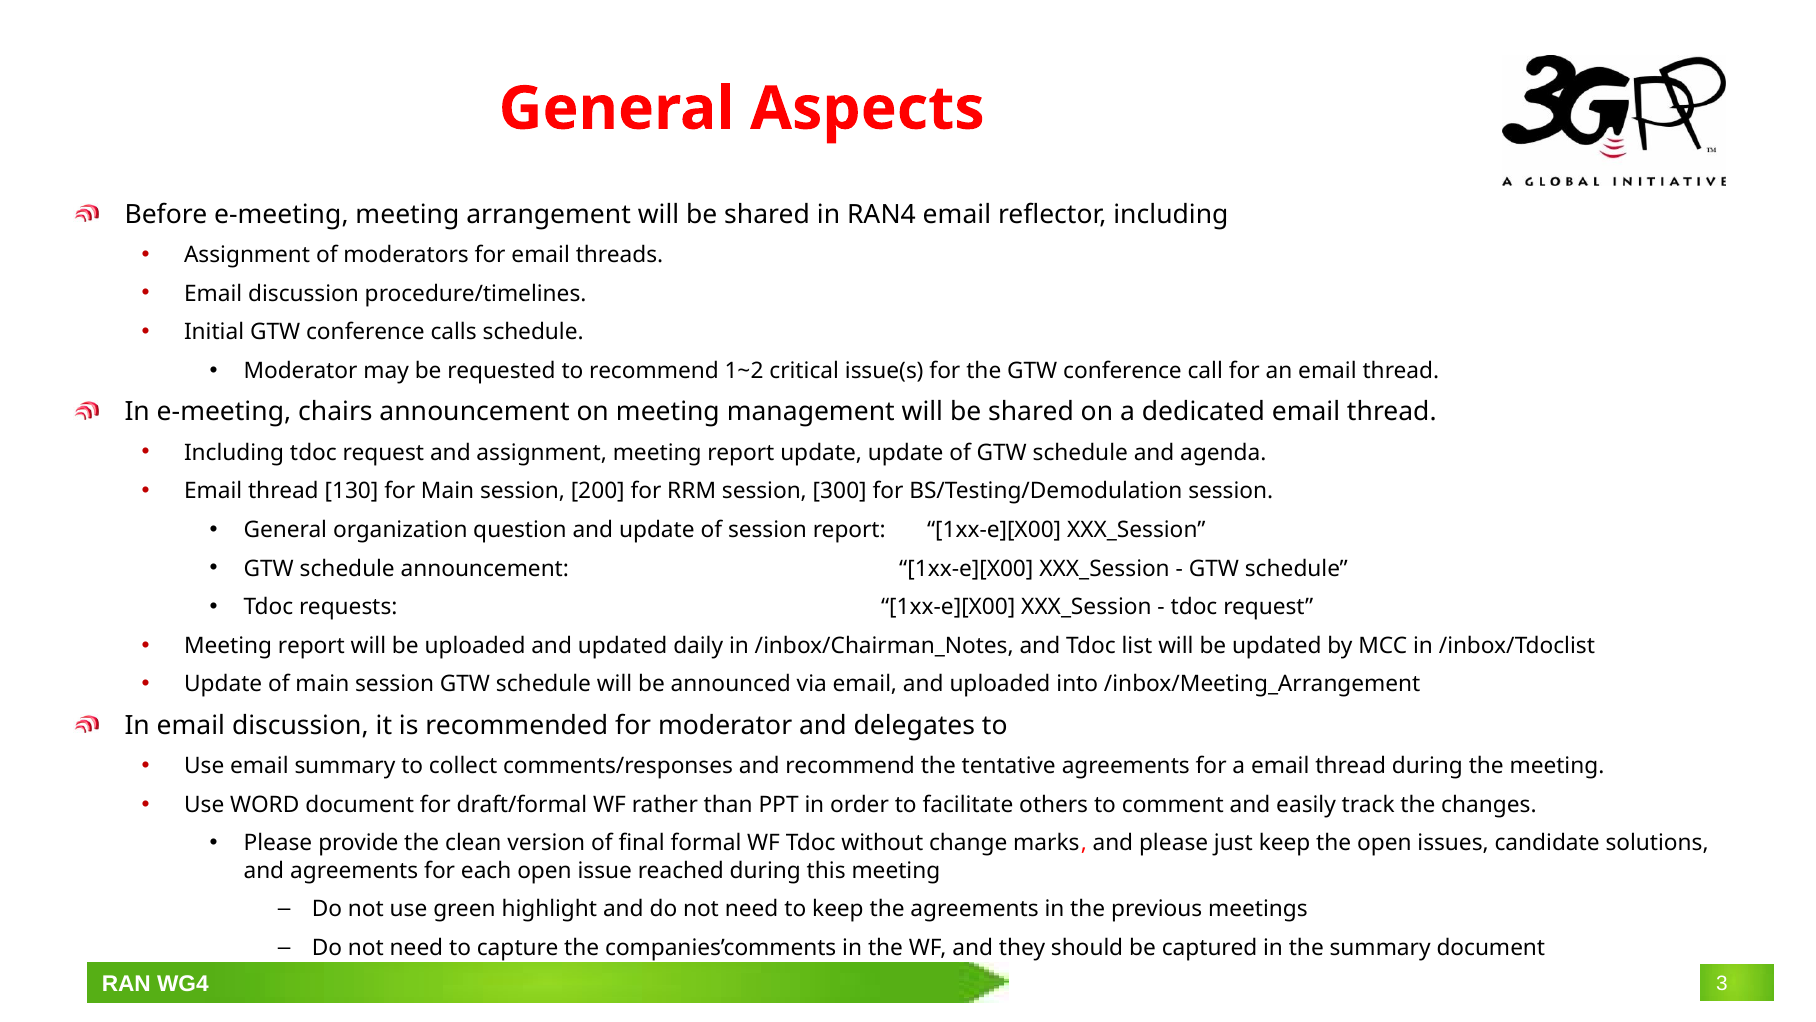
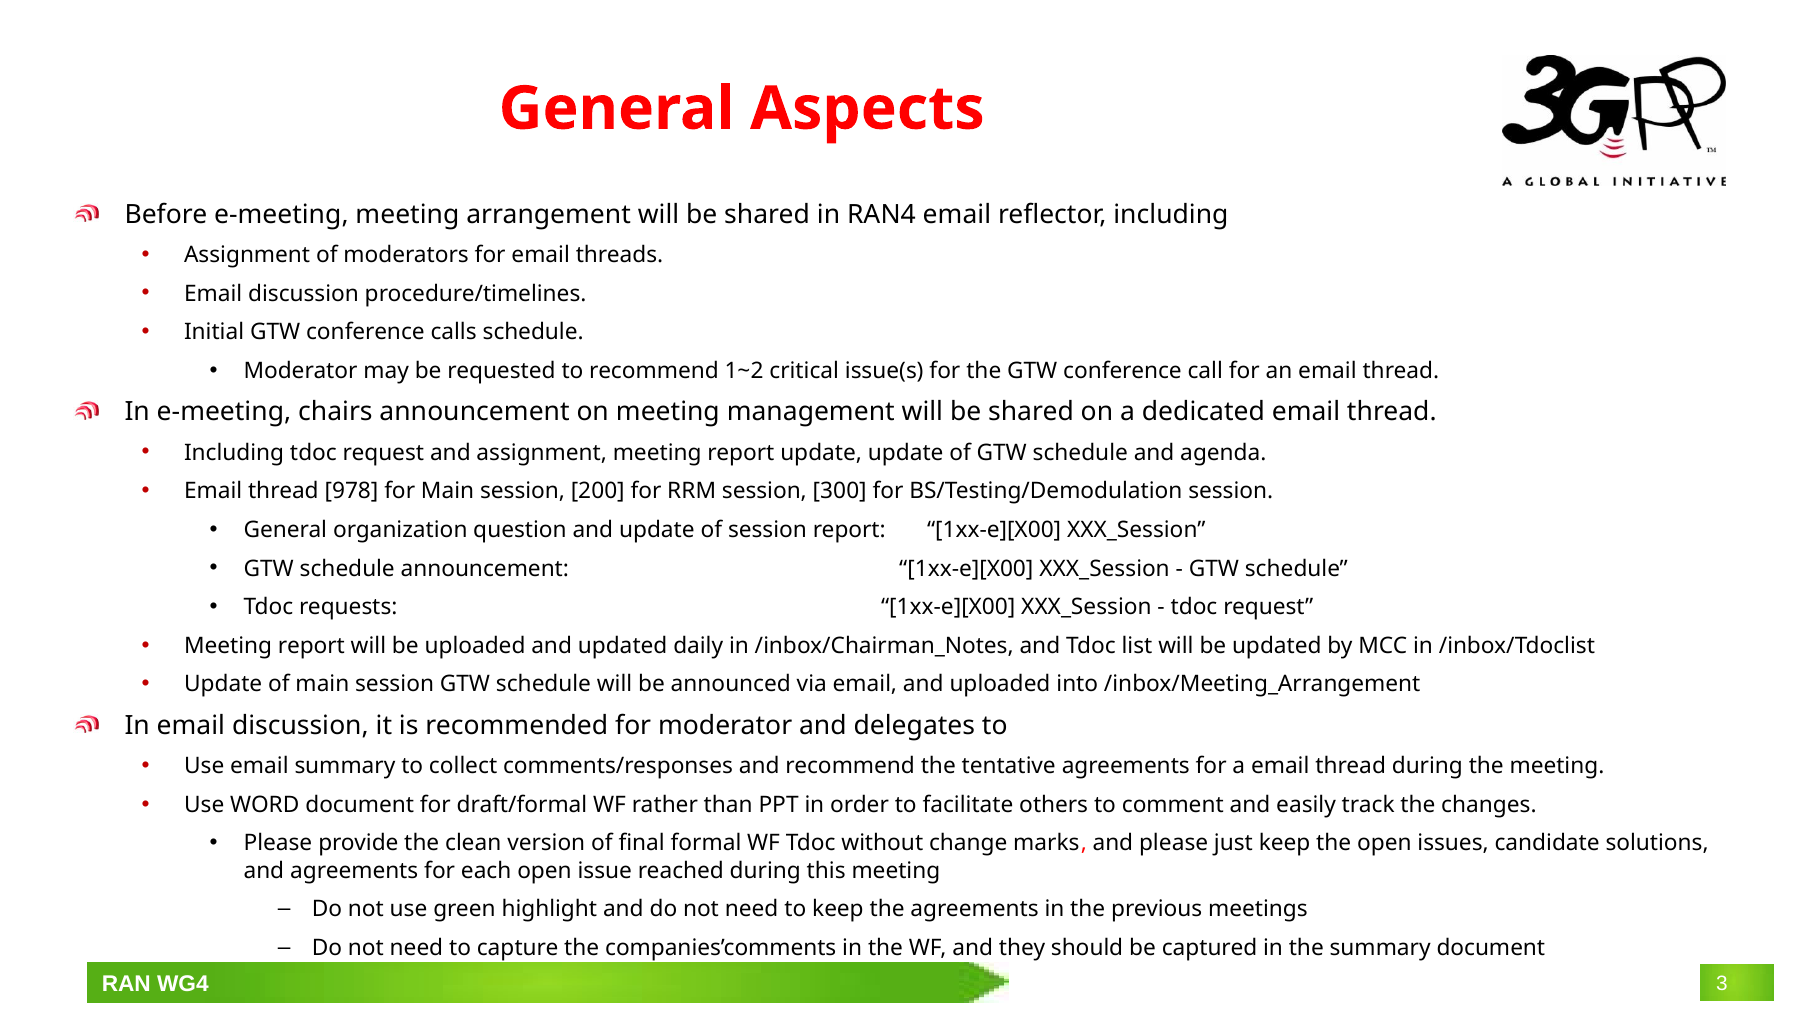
130: 130 -> 978 (352, 491)
